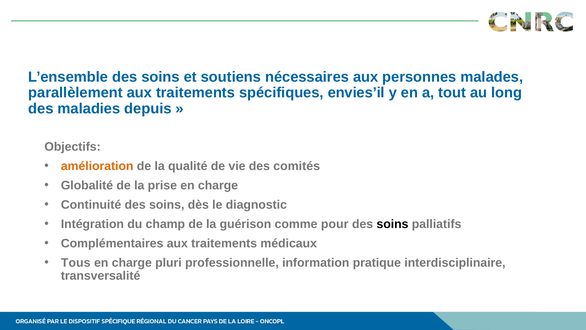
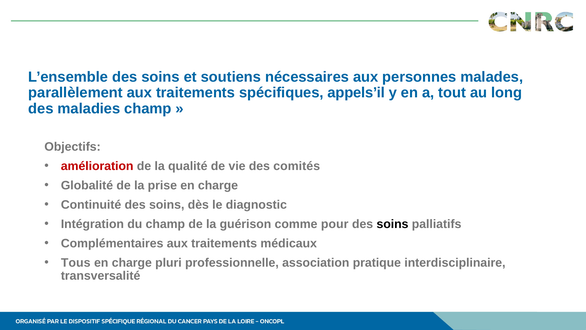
envies’il: envies’il -> appels’il (356, 93)
maladies depuis: depuis -> champ (148, 108)
amélioration colour: orange -> red (97, 166)
information: information -> association (316, 262)
